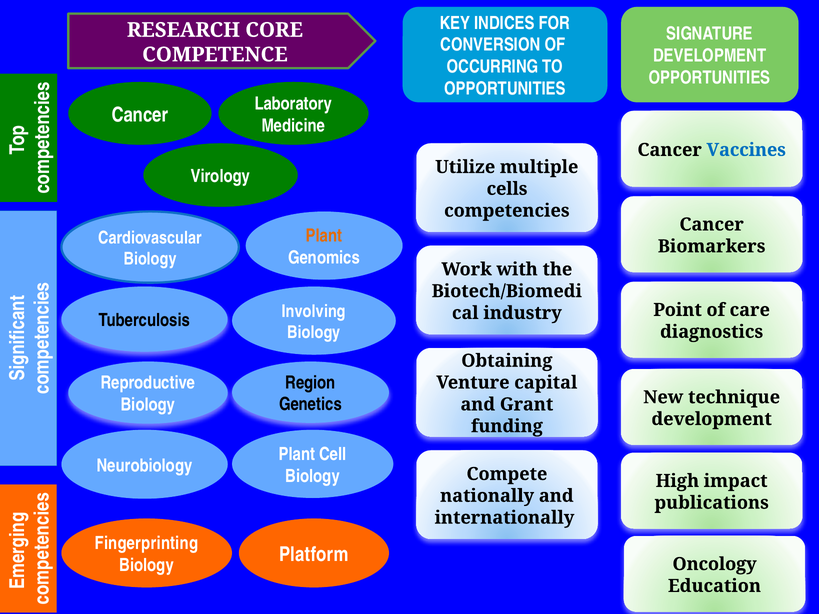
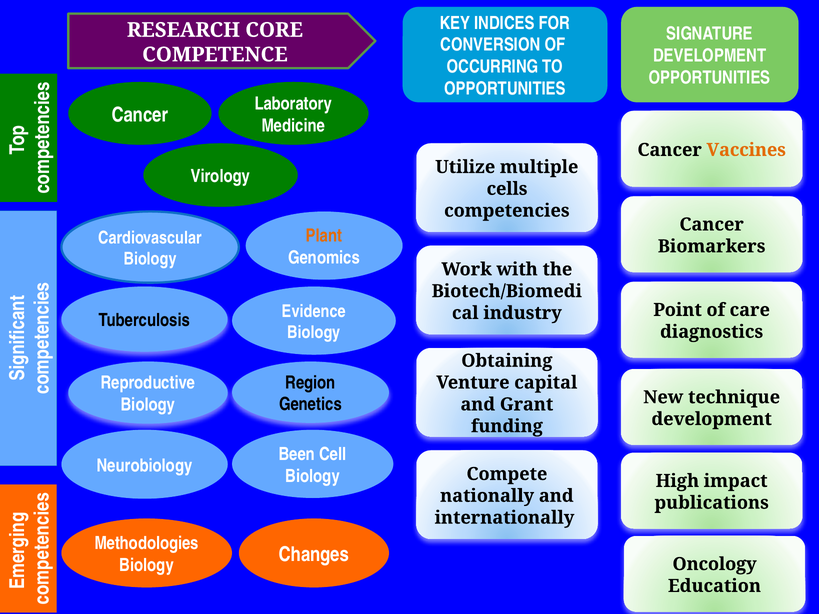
Vaccines colour: blue -> orange (746, 150)
Involving: Involving -> Evidence (314, 311)
Plant: Plant -> Been (297, 454)
Fingerprinting: Fingerprinting -> Methodologies (147, 544)
Platform: Platform -> Changes (314, 555)
